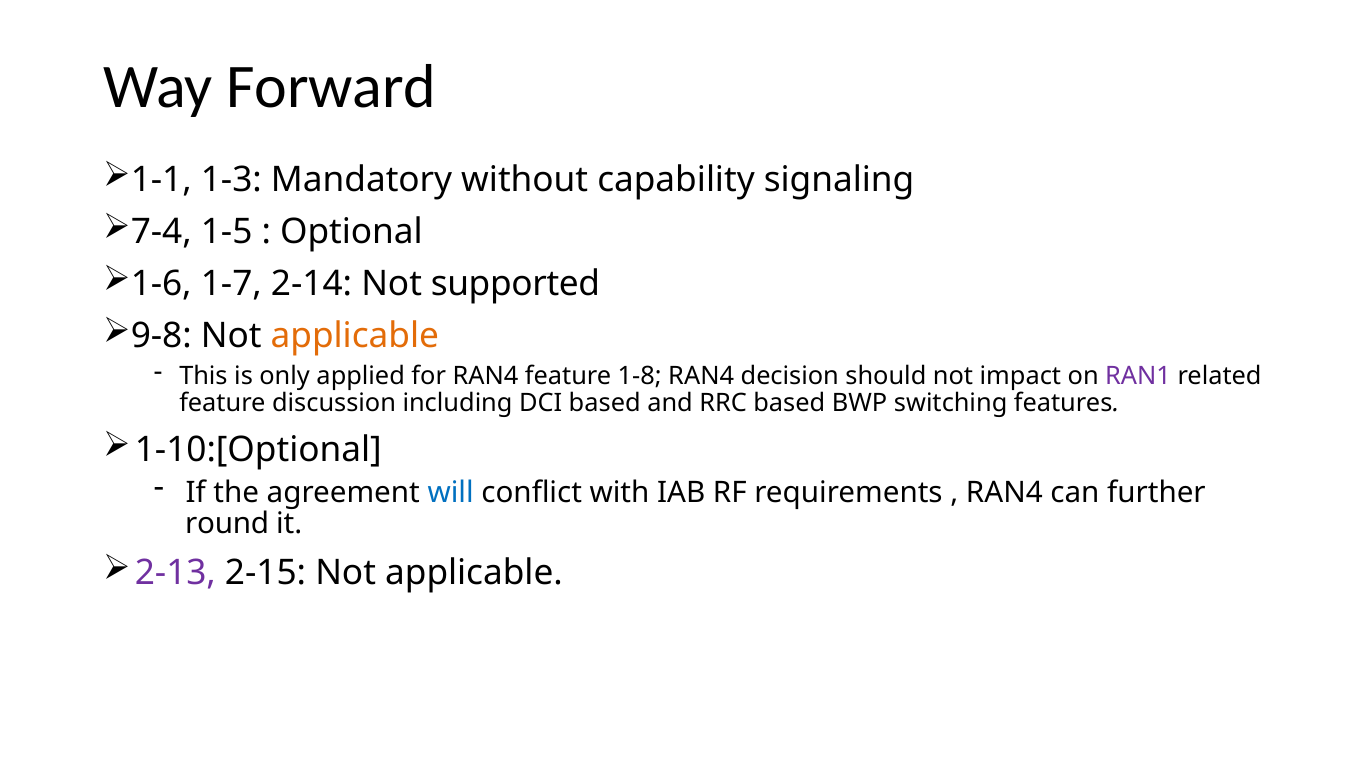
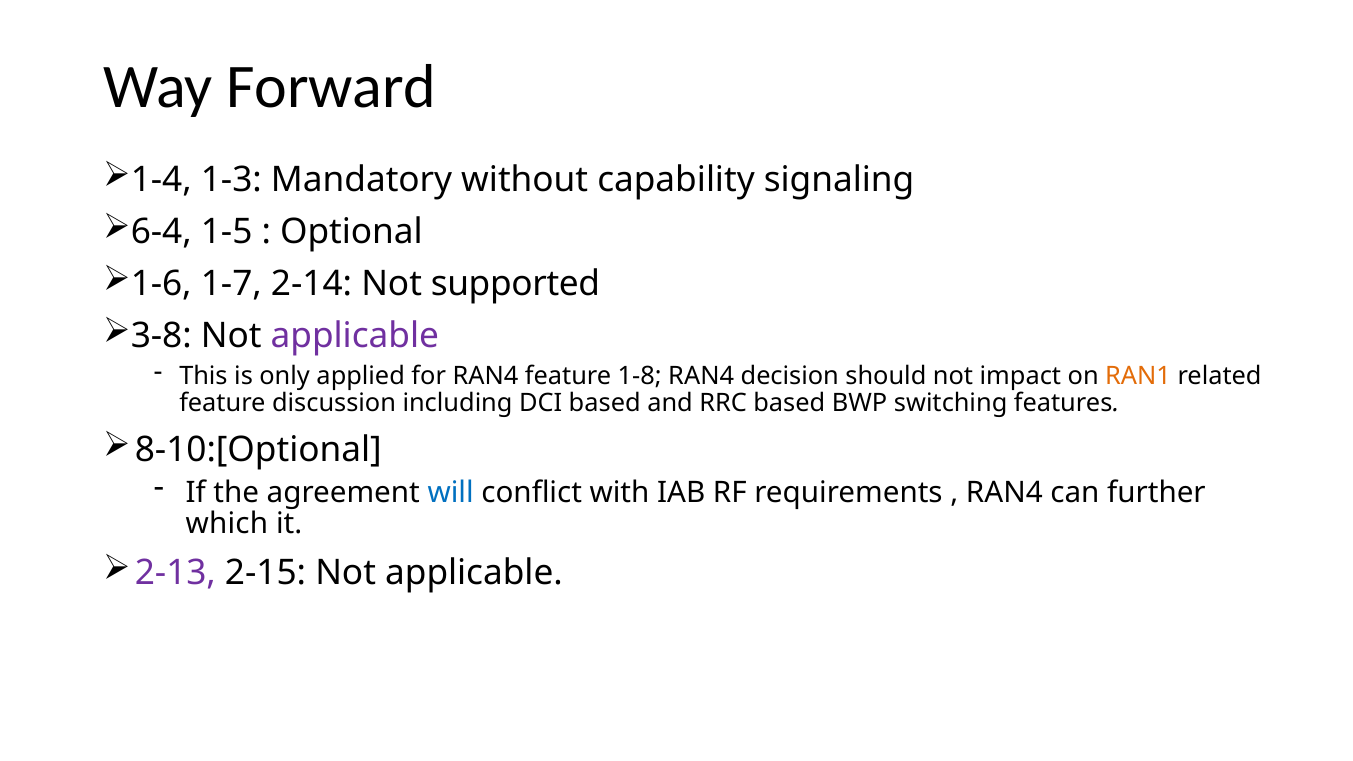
1-1: 1-1 -> 1-4 (161, 180)
7-4: 7-4 -> 6-4 (161, 232)
9-8: 9-8 -> 3-8 (161, 336)
applicable colour: orange -> purple (355, 336)
RAN1 colour: purple -> orange (1138, 376)
1-10:[Optional: 1-10:[Optional -> 8-10:[Optional (258, 450)
round: round -> which (227, 524)
